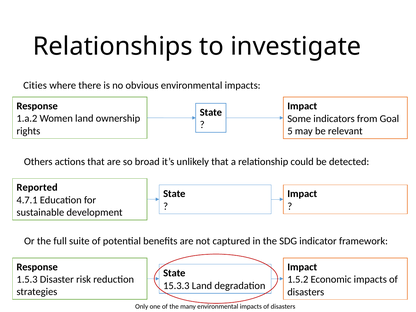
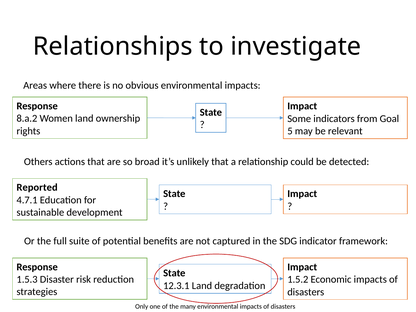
Cities: Cities -> Areas (35, 85)
1.a.2: 1.a.2 -> 8.a.2 (27, 119)
15.3.3: 15.3.3 -> 12.3.1 (176, 286)
